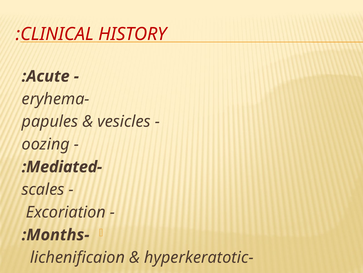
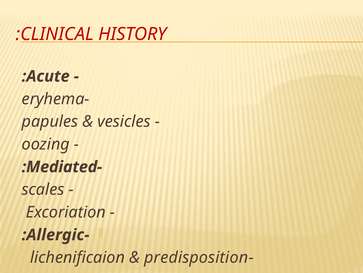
Months: Months -> Allergic (55, 234)
hyperkeratotic: hyperkeratotic -> predisposition (196, 257)
